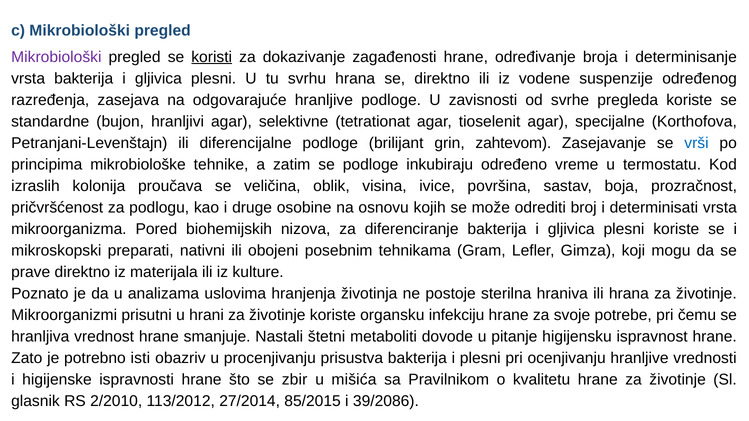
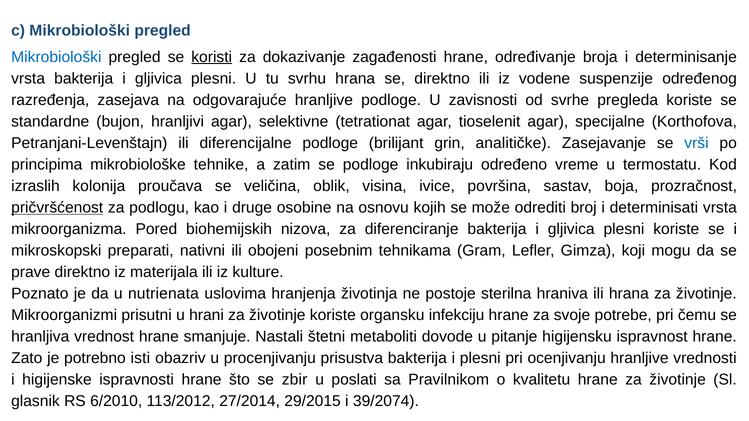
Mikrobiološki colour: purple -> blue (56, 57)
zahtevom: zahtevom -> analitičke (513, 143)
pričvršćenost underline: none -> present (57, 208)
analizama: analizama -> nutrienata (163, 294)
mišića: mišića -> poslati (354, 380)
2/2010: 2/2010 -> 6/2010 (116, 402)
85/2015: 85/2015 -> 29/2015 (313, 402)
39/2086: 39/2086 -> 39/2074 (386, 402)
